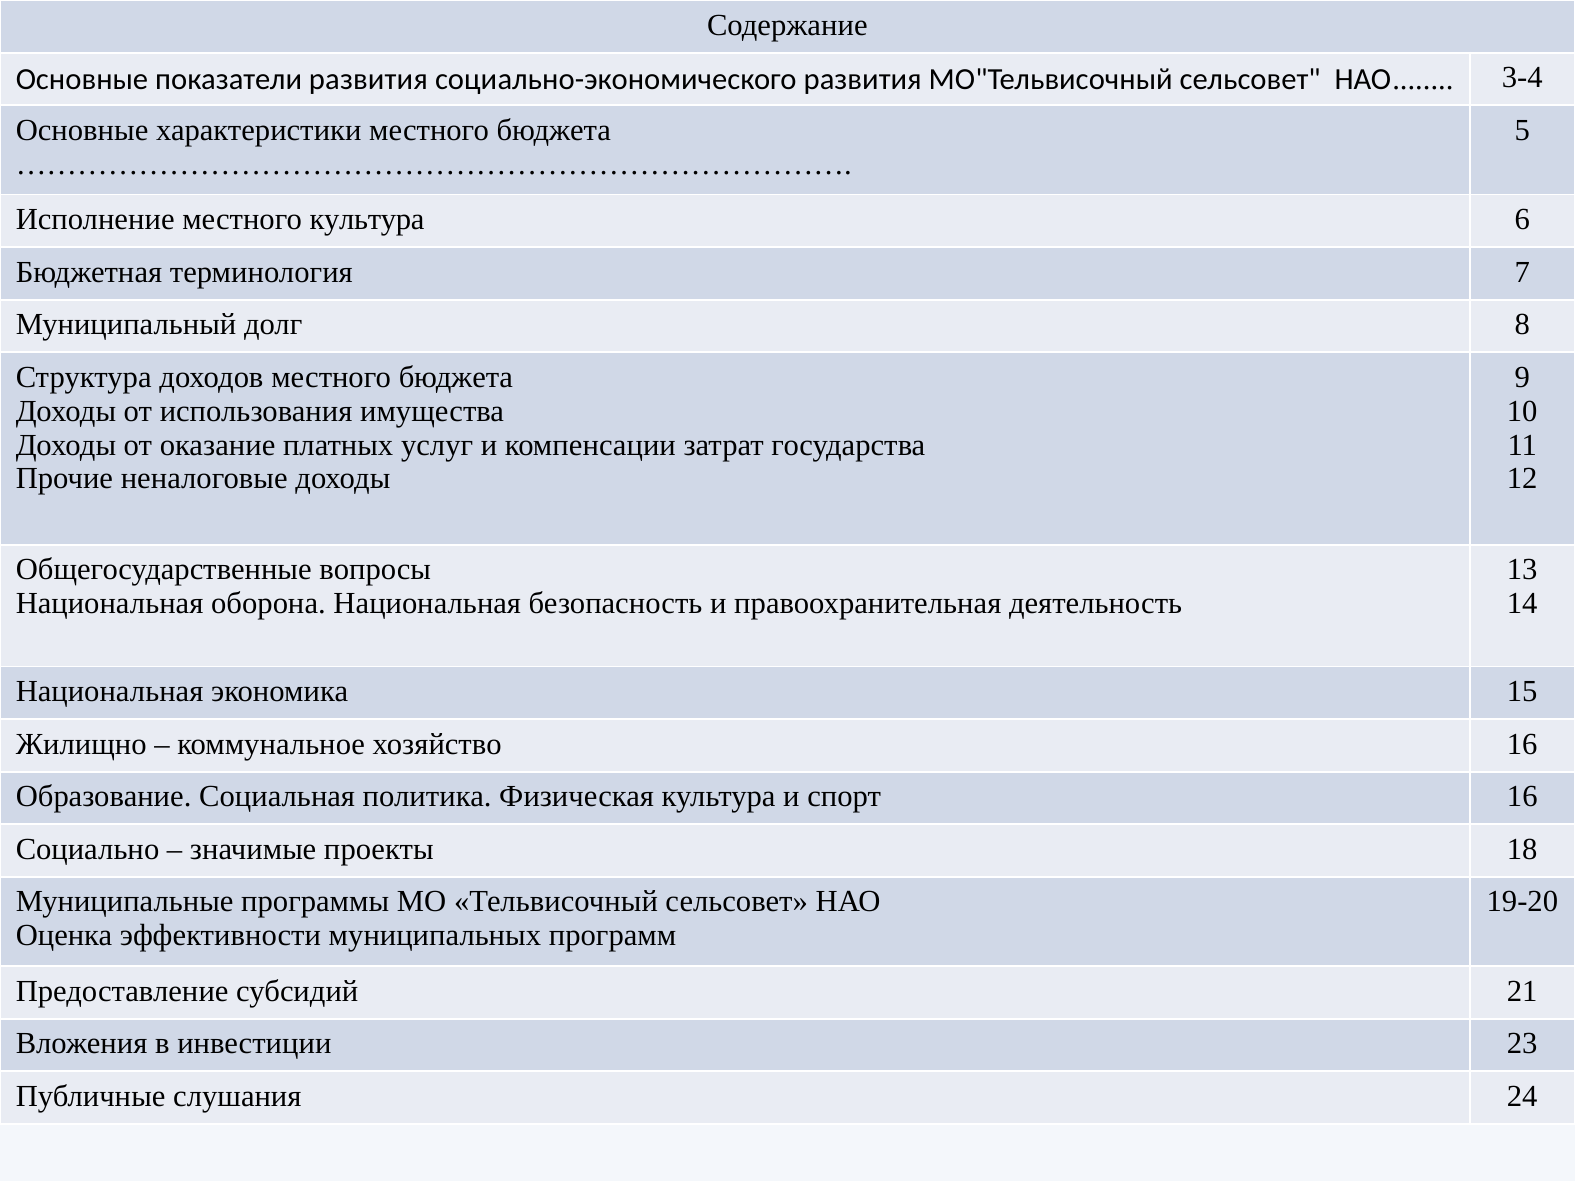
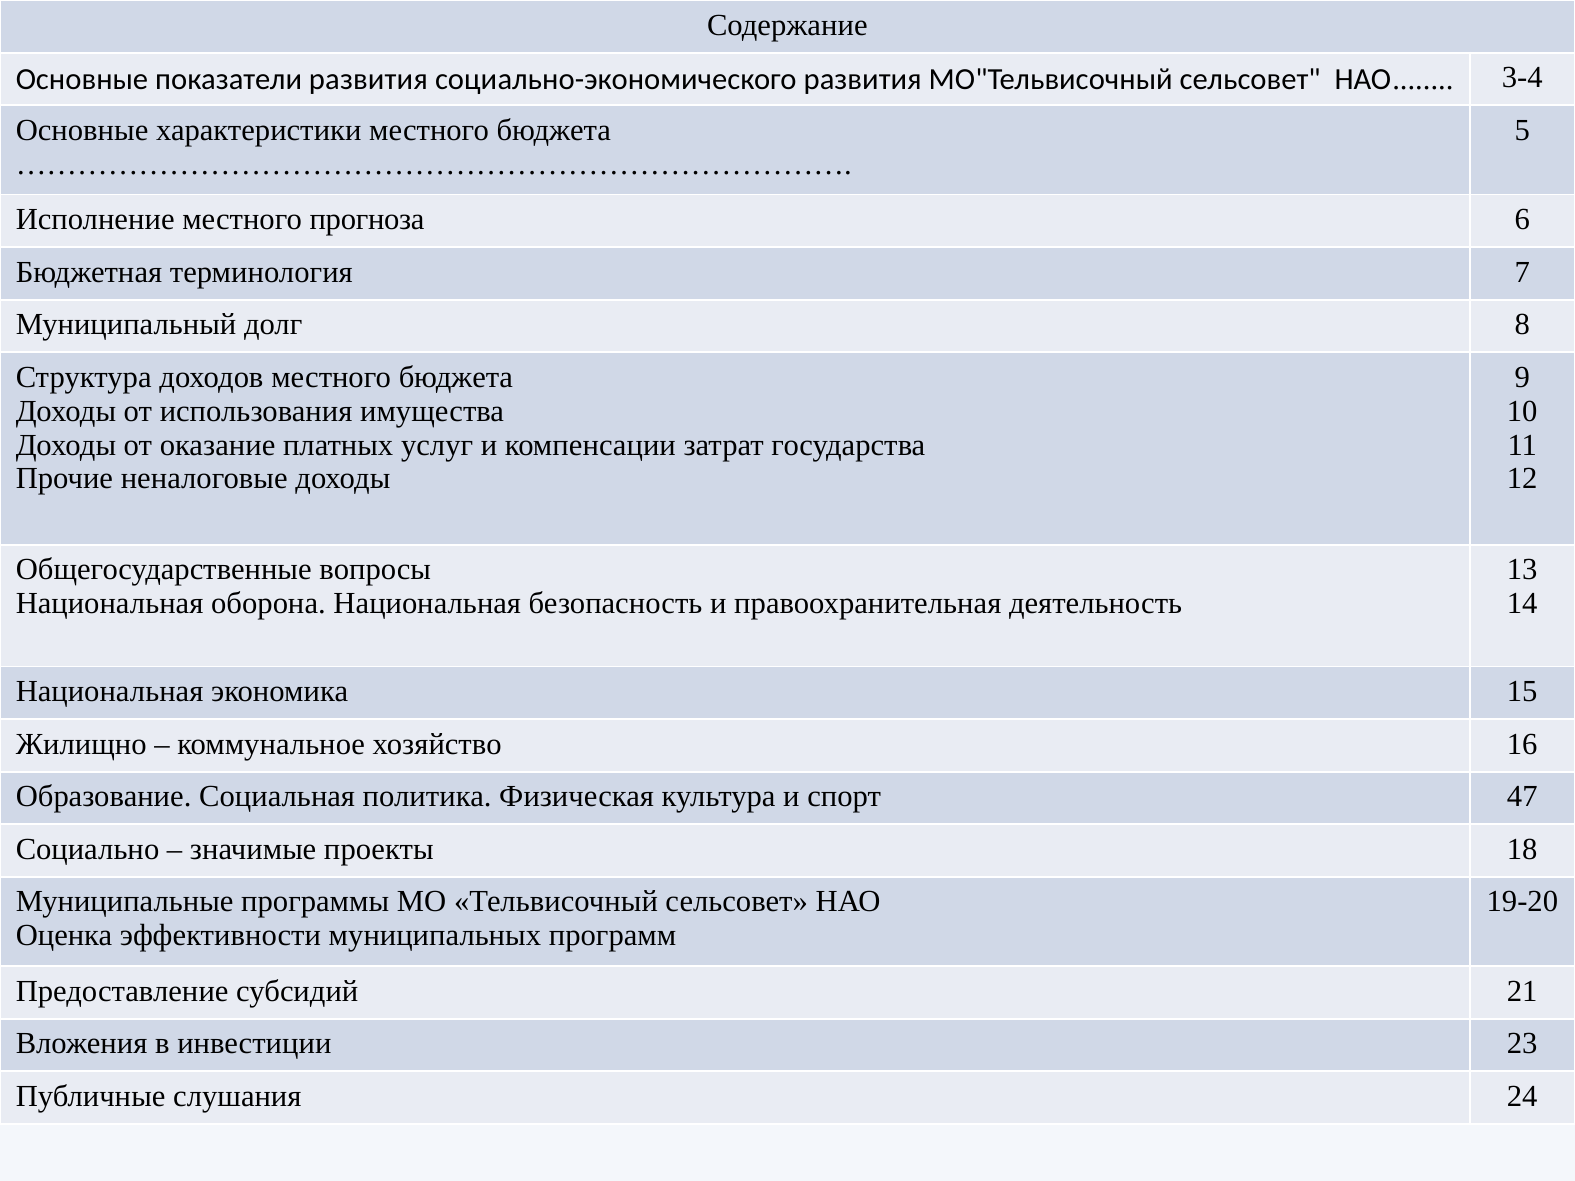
местного культура: культура -> прогноза (367, 220)
спорт 16: 16 -> 47 (1522, 797)
